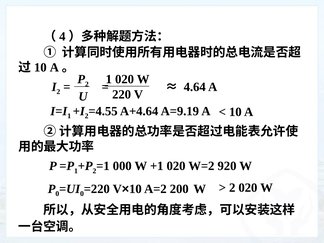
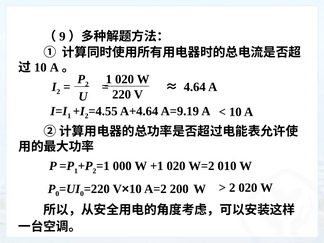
4: 4 -> 9 (62, 37)
920: 920 -> 010 (227, 166)
